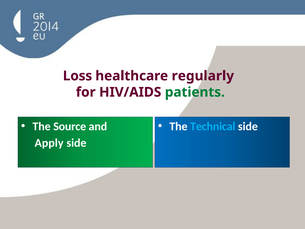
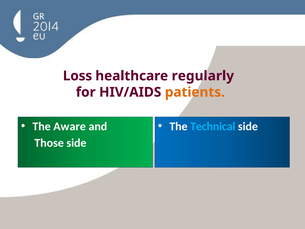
patients colour: green -> orange (195, 92)
Source: Source -> Aware (70, 126)
Apply: Apply -> Those (49, 143)
